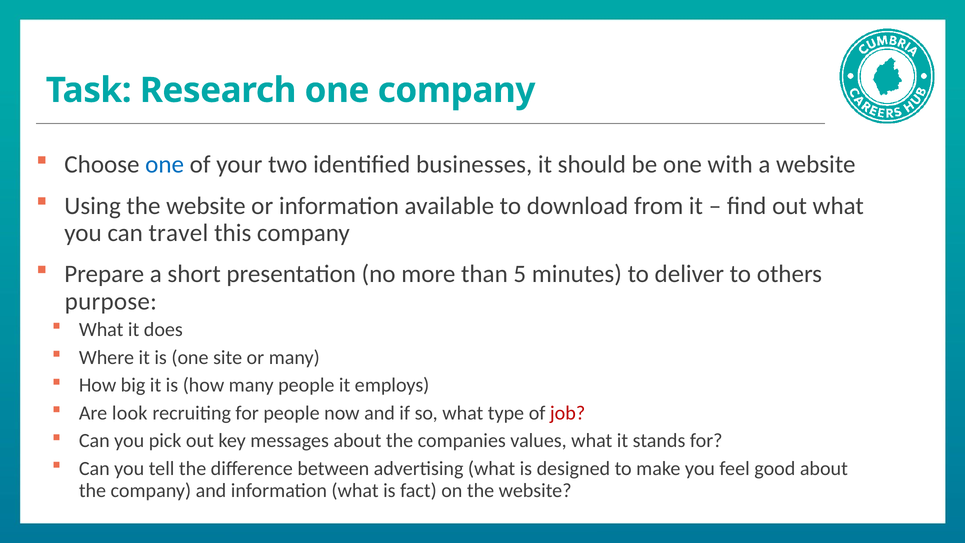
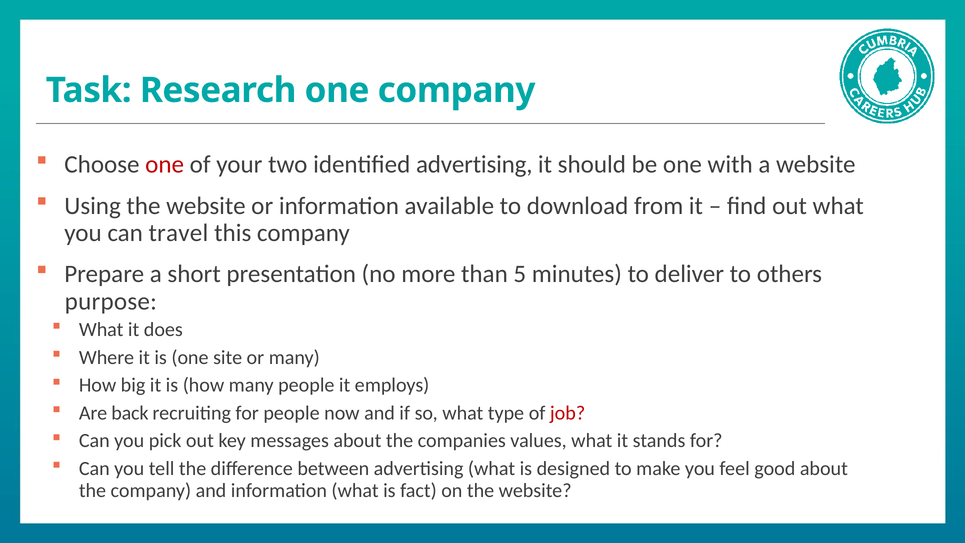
one colour: blue -> red (165, 164)
identified businesses: businesses -> advertising (474, 164)
look: look -> back (130, 413)
